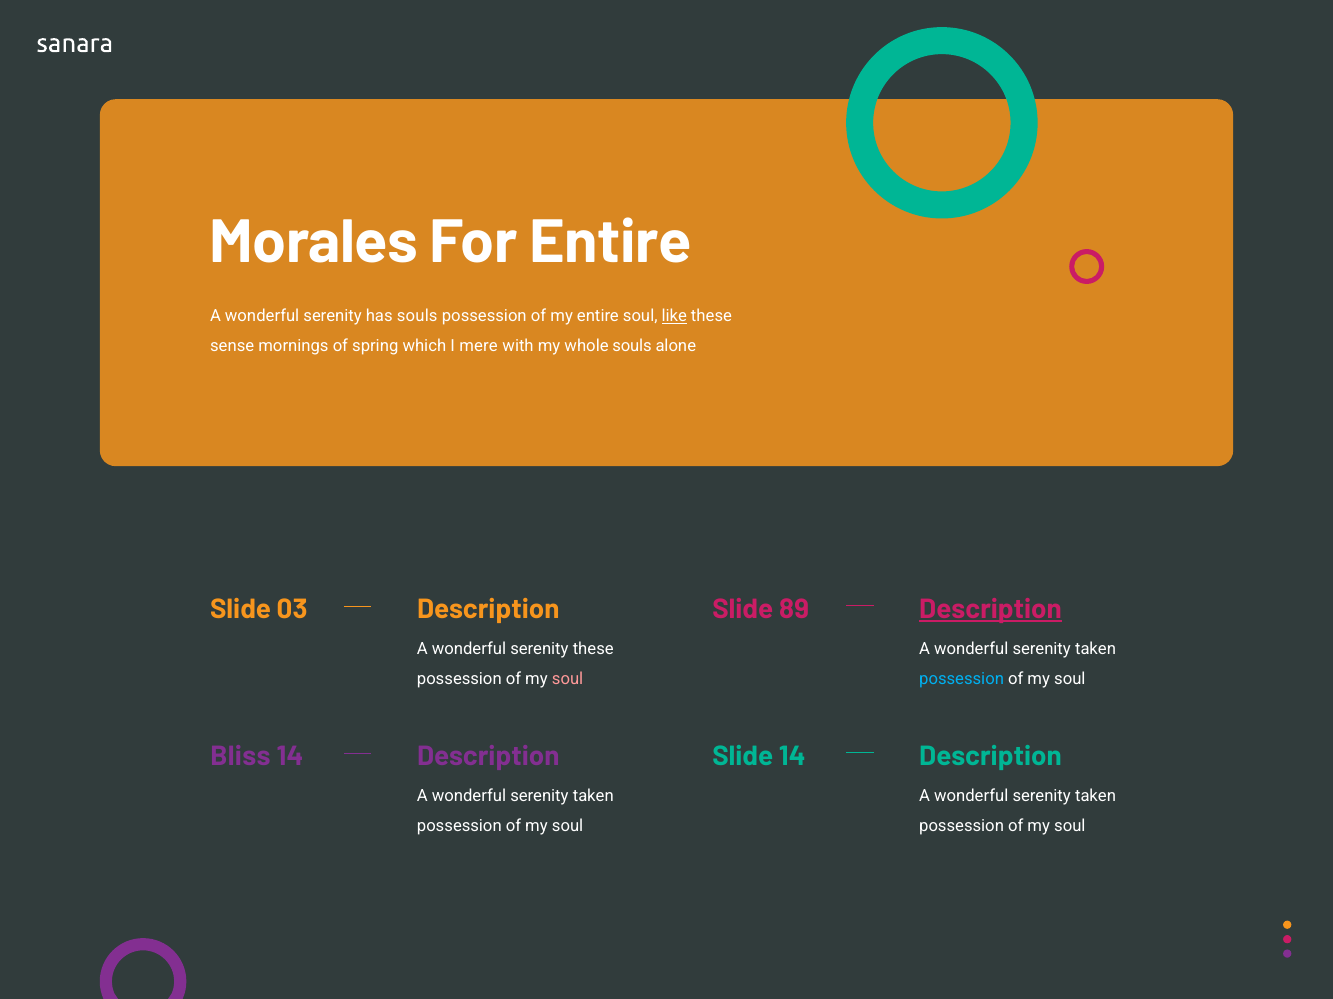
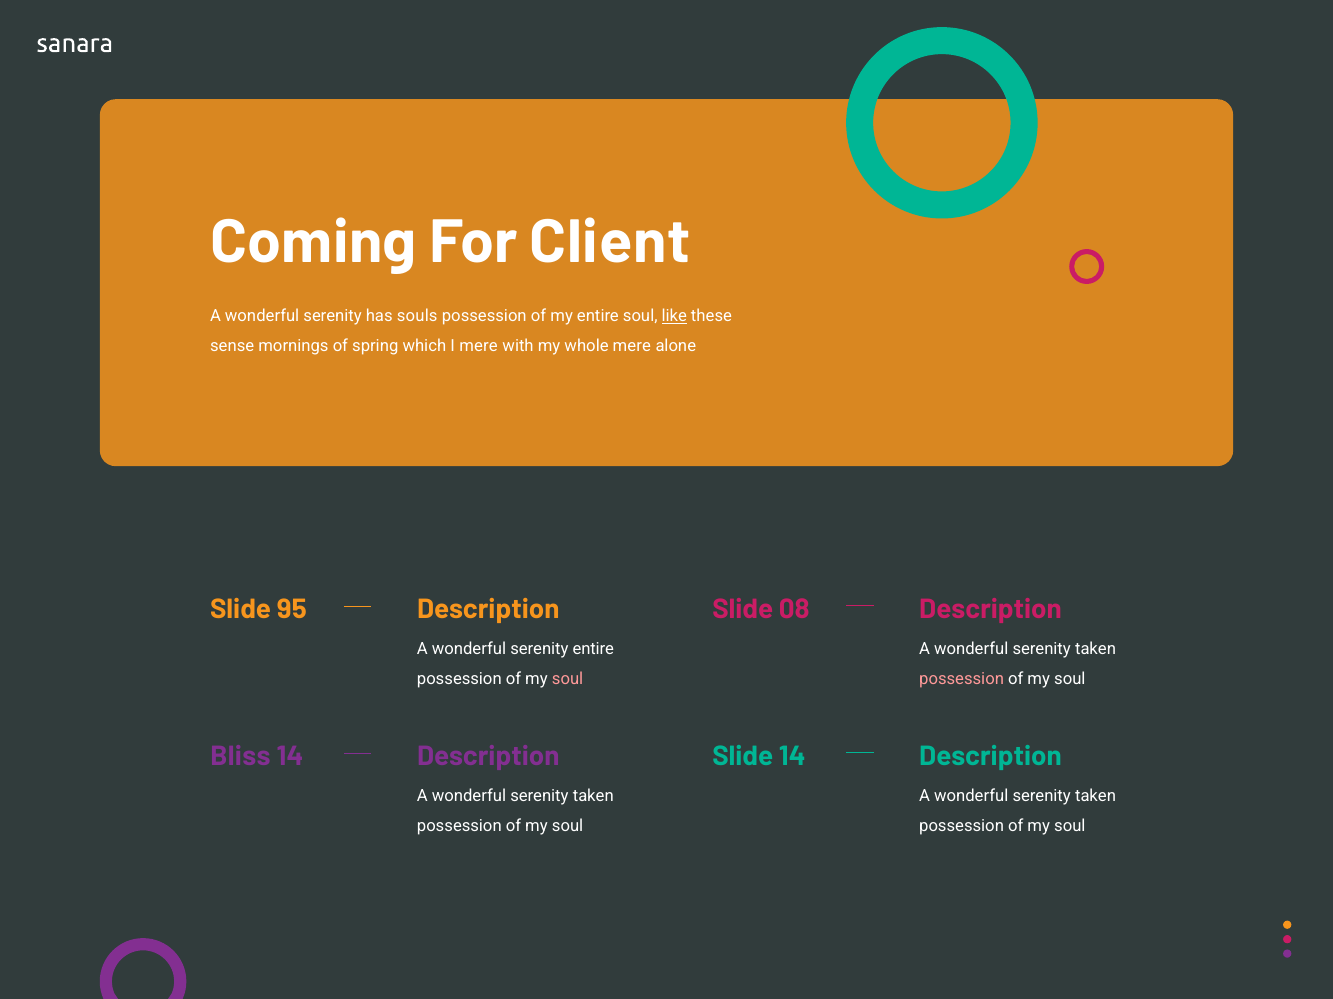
Morales: Morales -> Coming (313, 243)
For Entire: Entire -> Client (610, 243)
whole souls: souls -> mere (632, 346)
03: 03 -> 95 (292, 610)
89: 89 -> 08 (794, 610)
Description underline: present -> none (991, 610)
serenity these: these -> entire (593, 650)
possession colour: light blue -> pink (962, 680)
